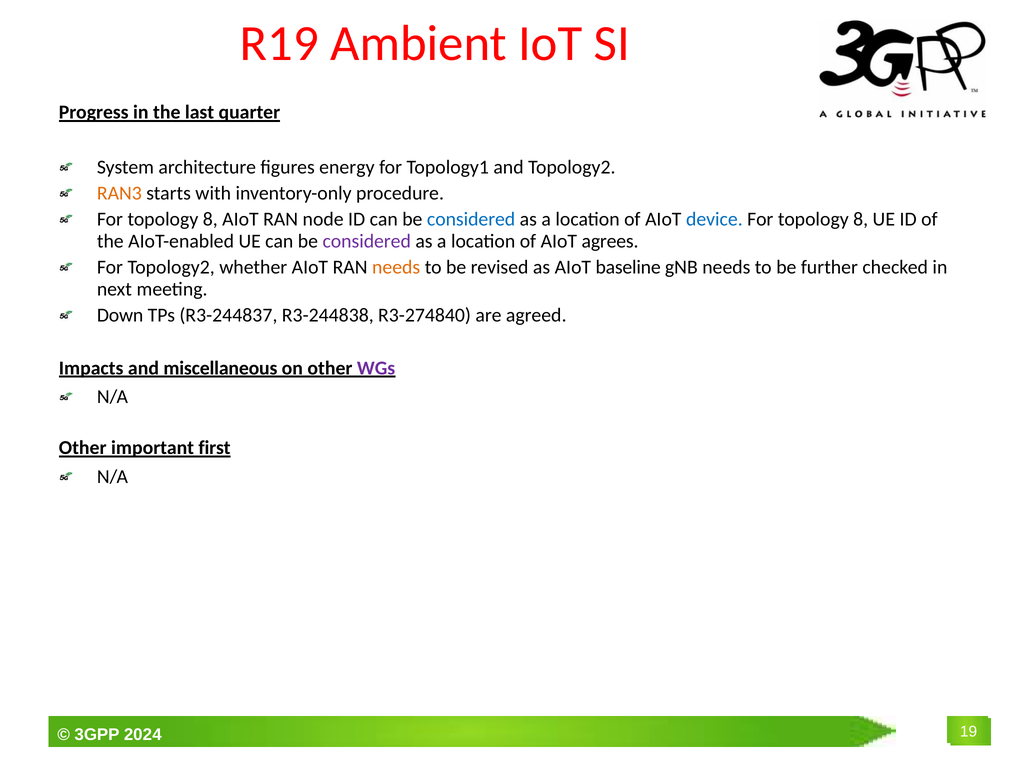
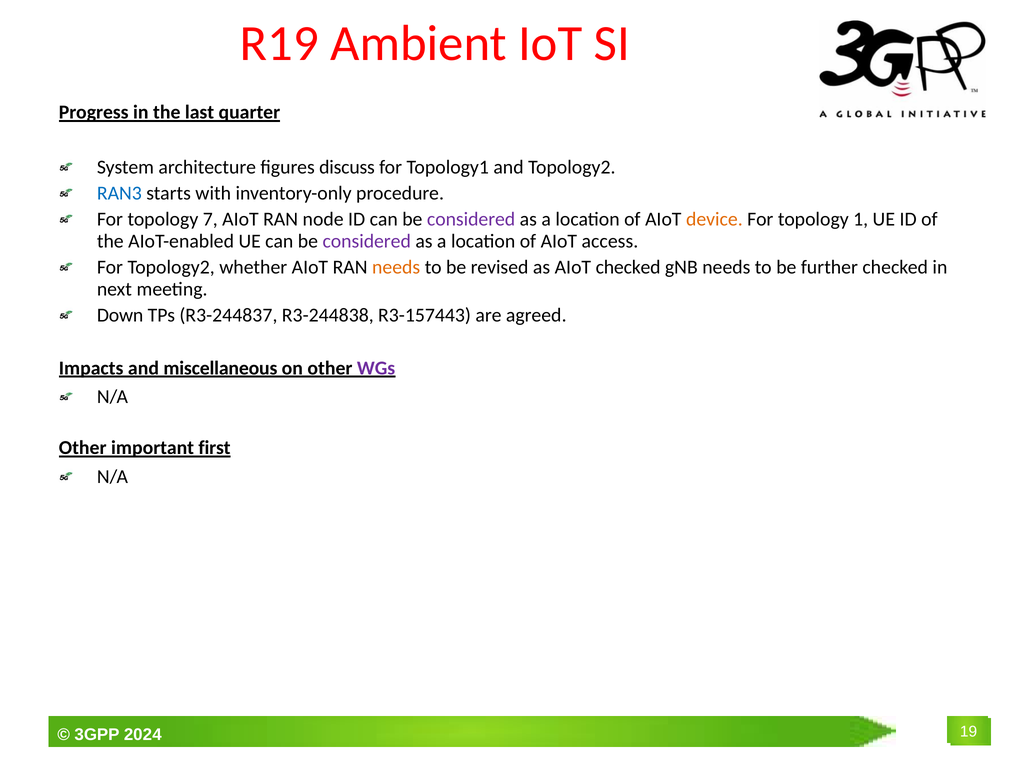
energy: energy -> discuss (347, 167)
RAN3 colour: orange -> blue (119, 193)
8: 8 -> 7 (210, 219)
considered colour: blue -> purple (471, 219)
device colour: blue -> orange (714, 219)
8: 8 -> 1 (861, 219)
agrees: agrees -> access (610, 241)
AIoT baseline: baseline -> checked (628, 267)
R3-274840: R3-274840 -> R3-157443 (425, 315)
